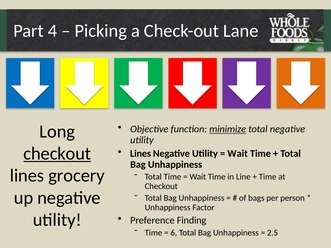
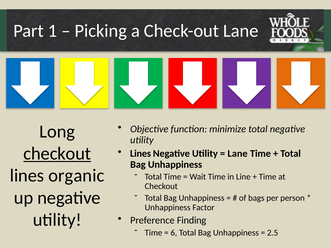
4: 4 -> 1 (53, 31)
minimize underline: present -> none (228, 129)
Wait: Wait -> Lane (238, 154)
grocery: grocery -> organic (76, 176)
